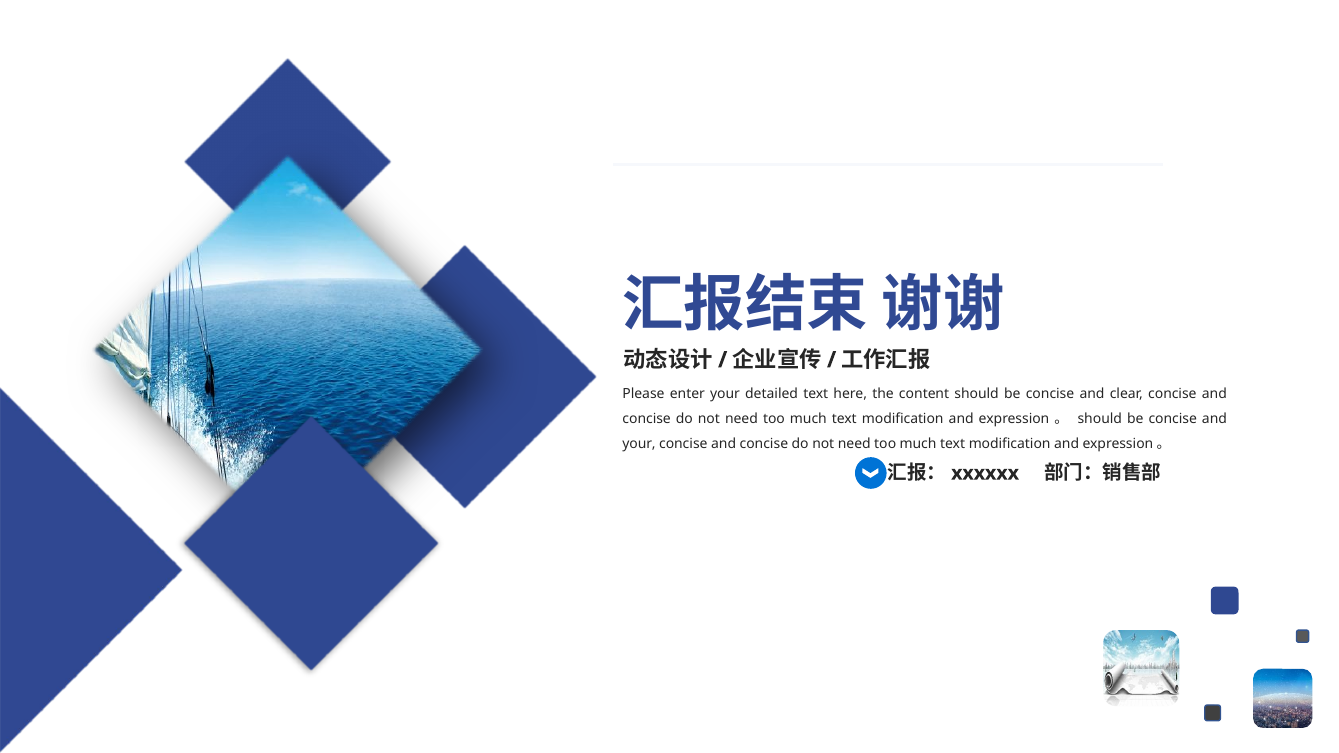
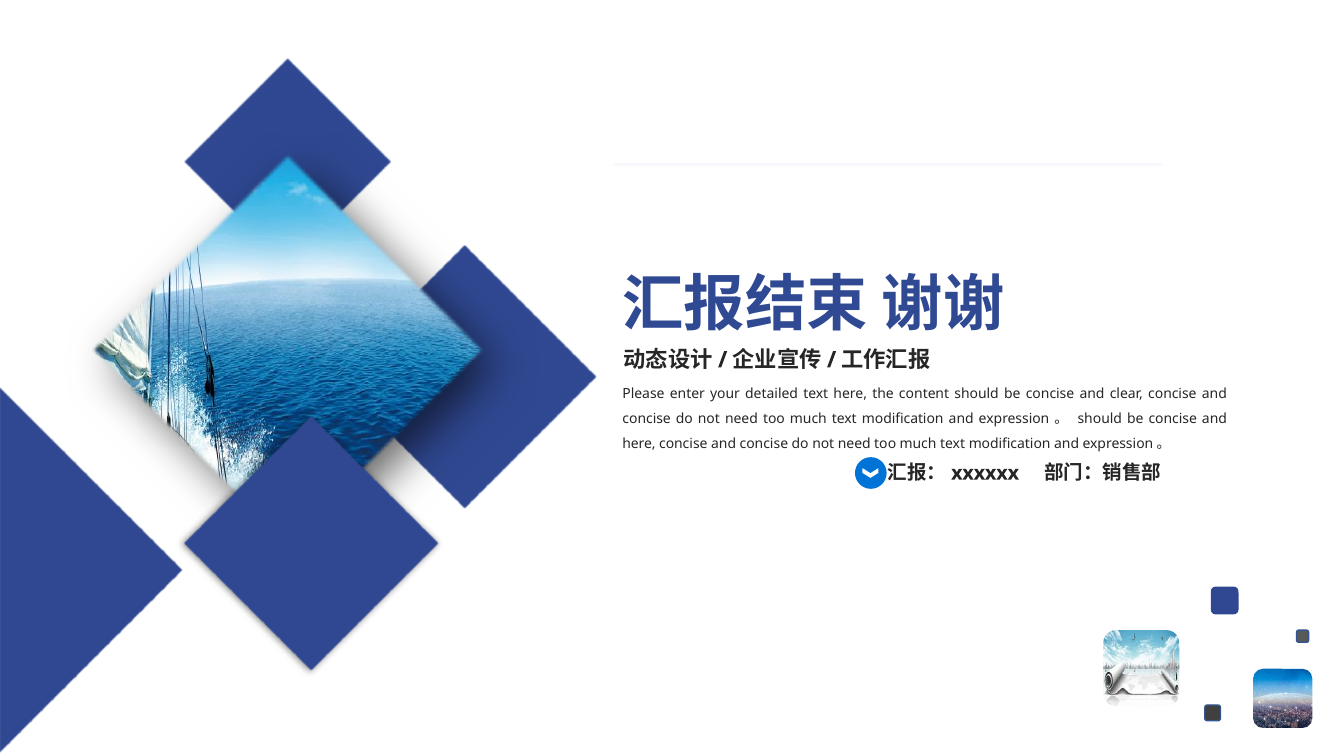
your: your -> here (639, 444)
